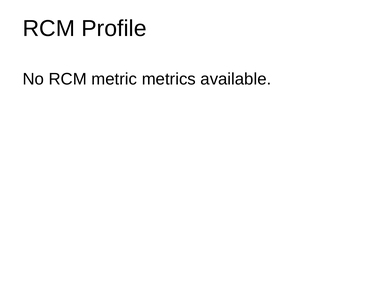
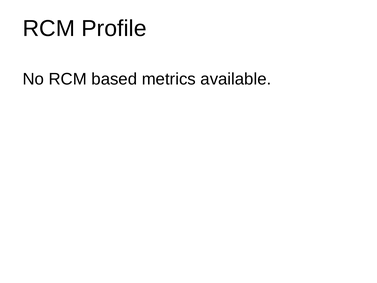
metric: metric -> based (114, 79)
